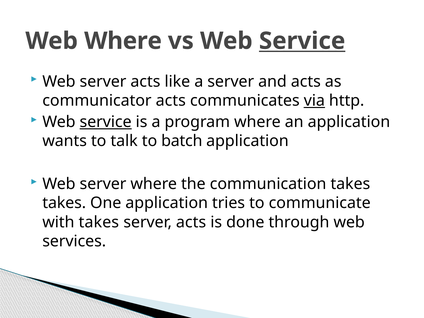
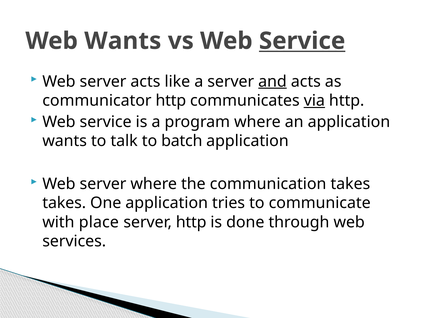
Web Where: Where -> Wants (123, 41)
and underline: none -> present (273, 81)
communicator acts: acts -> http (171, 101)
service underline: present -> none (106, 122)
with takes: takes -> place (99, 222)
acts: acts -> http (191, 222)
